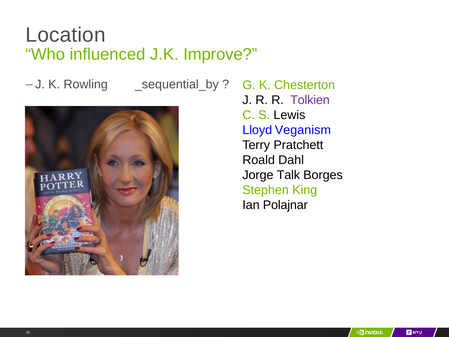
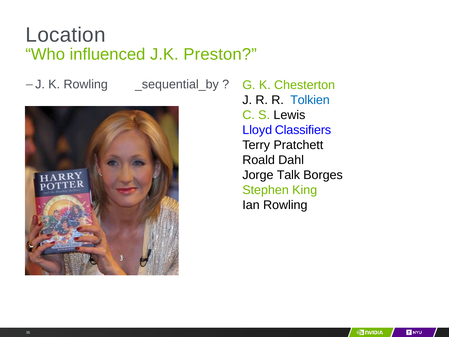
Improve: Improve -> Preston (220, 54)
Tolkien colour: purple -> blue (310, 100)
Veganism: Veganism -> Classifiers (303, 130)
Ian Polajnar: Polajnar -> Rowling (285, 205)
